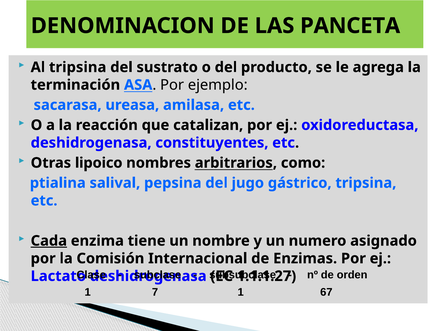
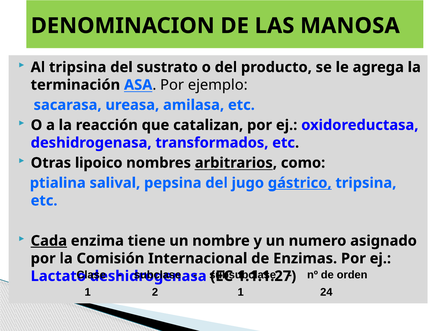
PANCETA: PANCETA -> MANOSA (350, 26)
constituyentes: constituyentes -> transformados (212, 143)
gástrico underline: none -> present (300, 183)
7: 7 -> 2 (155, 292)
67: 67 -> 24 (326, 292)
